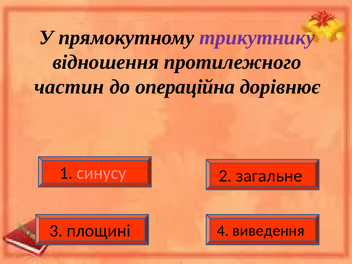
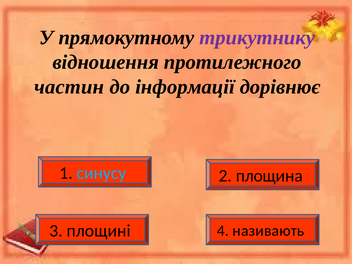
операційна: операційна -> інформації (185, 87)
синусу colour: pink -> light blue (101, 173)
загальне: загальне -> площина (269, 176)
виведення: виведення -> називають (268, 231)
